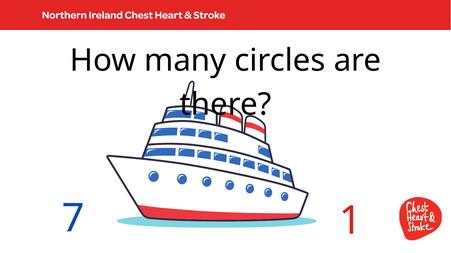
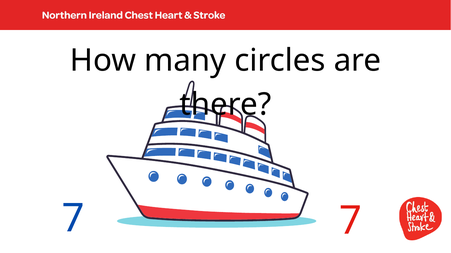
7 1: 1 -> 7 (350, 222)
